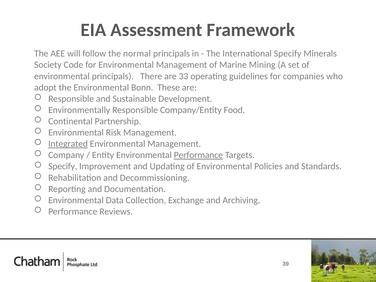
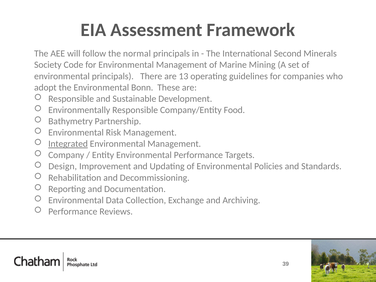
International Specify: Specify -> Second (288, 54)
33: 33 -> 13 (184, 76)
Continental: Continental -> Bathymetry (70, 121)
Performance underline: present -> none (198, 155)
Specify: Specify -> Design (63, 166)
